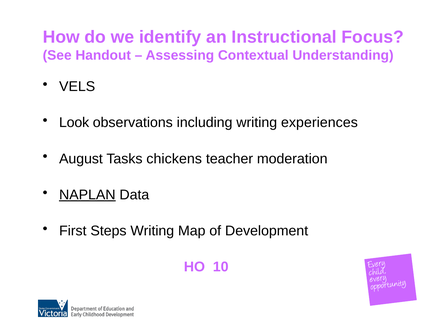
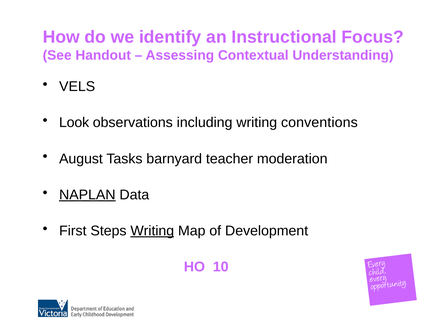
experiences: experiences -> conventions (319, 123)
chickens: chickens -> barnyard (174, 159)
Writing underline: none -> present (152, 231)
